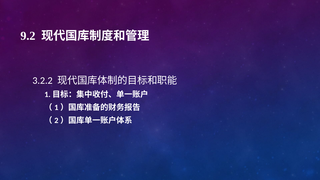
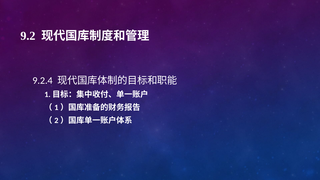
3.2.2: 3.2.2 -> 9.2.4 (42, 81)
